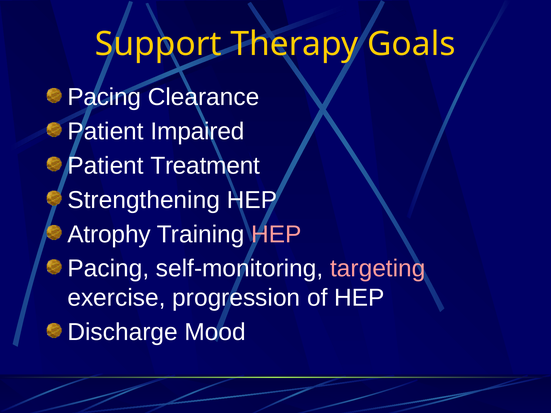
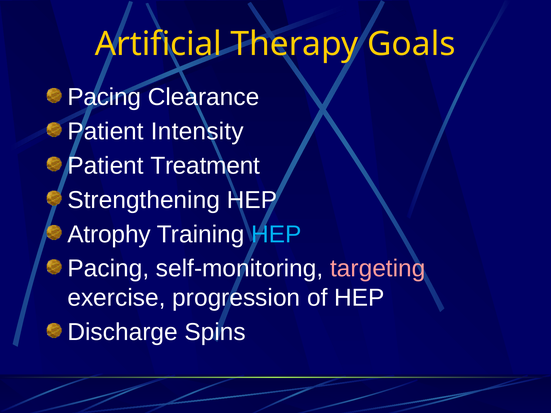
Support: Support -> Artificial (158, 44)
Impaired: Impaired -> Intensity (197, 132)
HEP colour: pink -> light blue (276, 234)
Mood: Mood -> Spins (215, 332)
